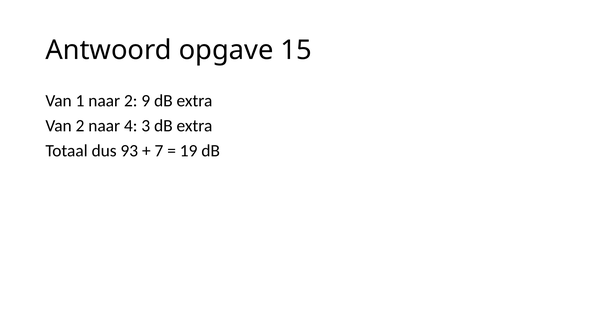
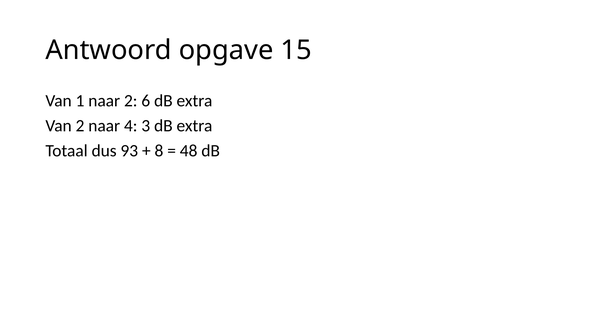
9: 9 -> 6 (146, 101)
7: 7 -> 8 (159, 151)
19: 19 -> 48 (189, 151)
